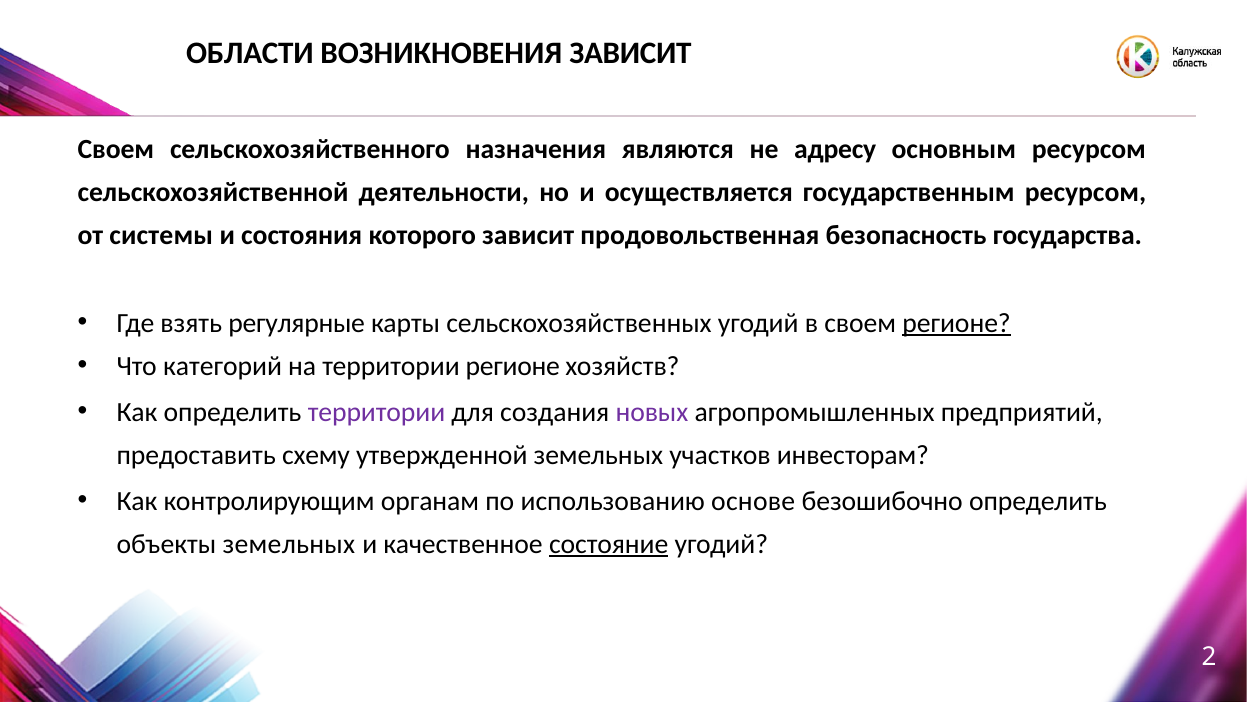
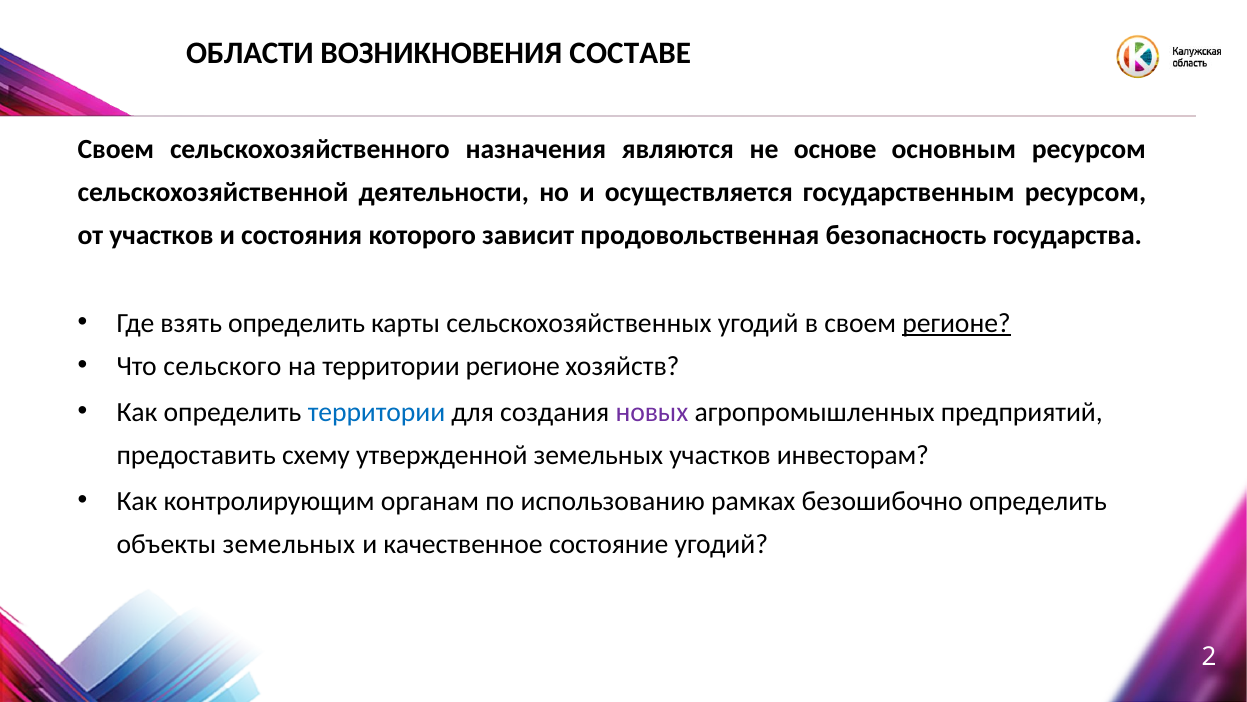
ВОЗНИКНОВЕНИЯ ЗАВИСИТ: ЗАВИСИТ -> СОСТАВЕ (630, 53)
адресу: адресу -> основе (835, 149)
от системы: системы -> участков (161, 235)
взять регулярные: регулярные -> определить (297, 323)
категорий: категорий -> сельского (222, 366)
территории colour: purple -> blue (376, 412)
основе: основе -> рамках (753, 501)
состояние underline: present -> none (609, 544)
